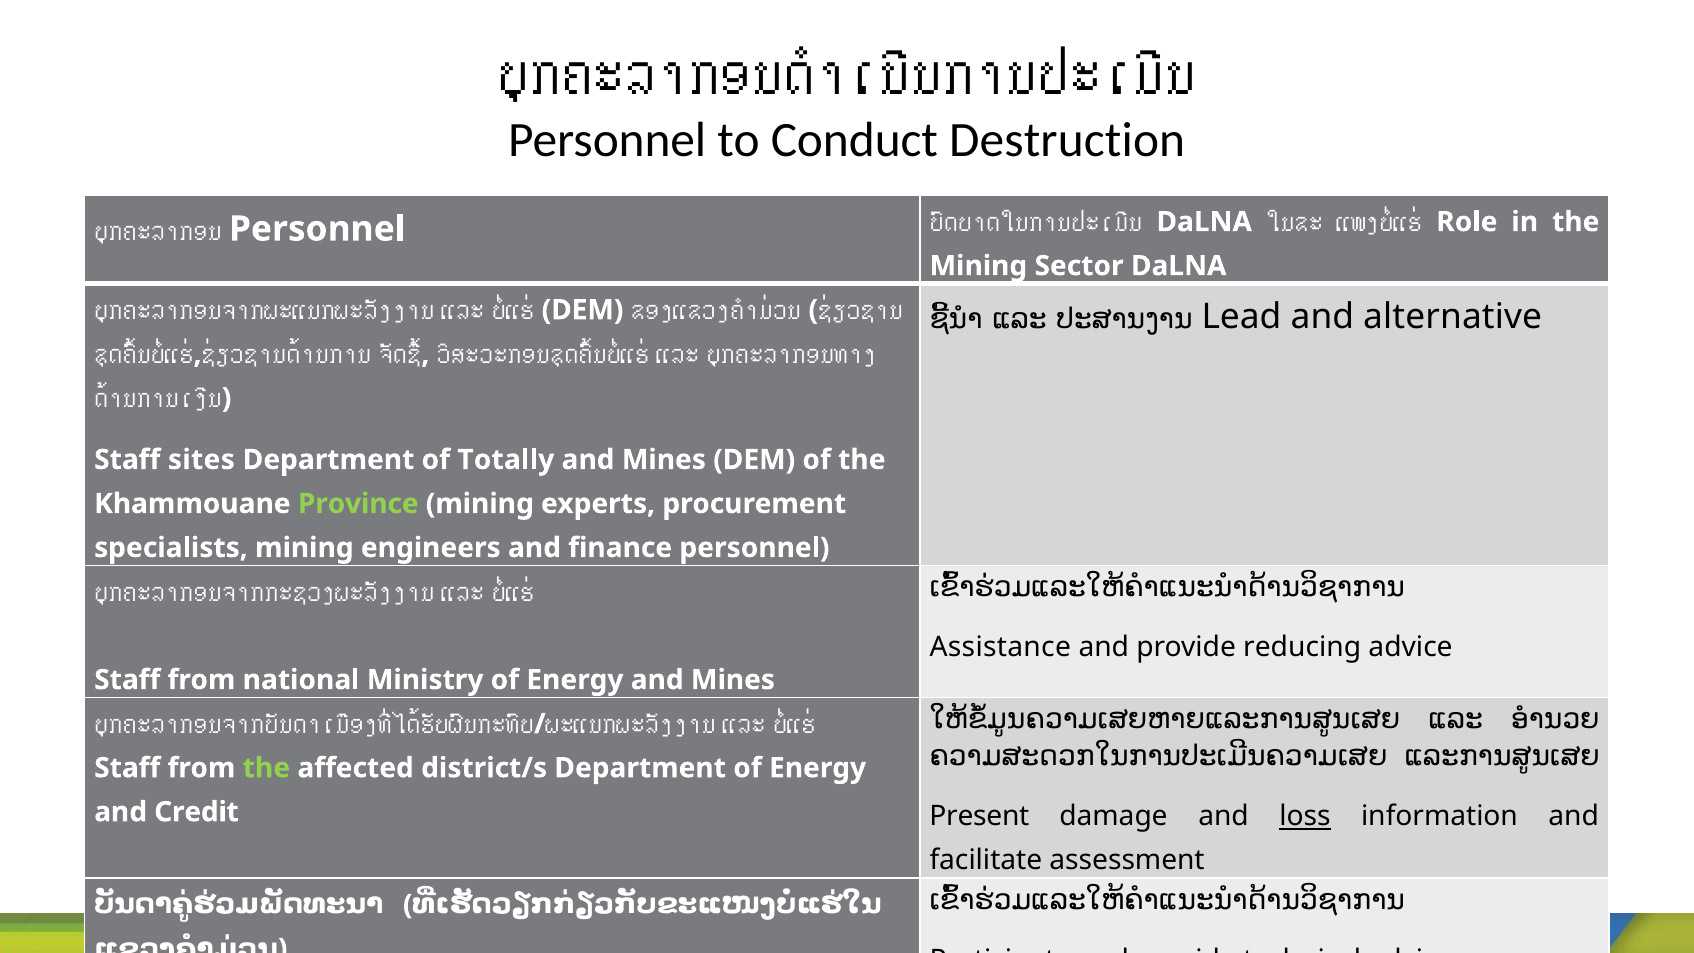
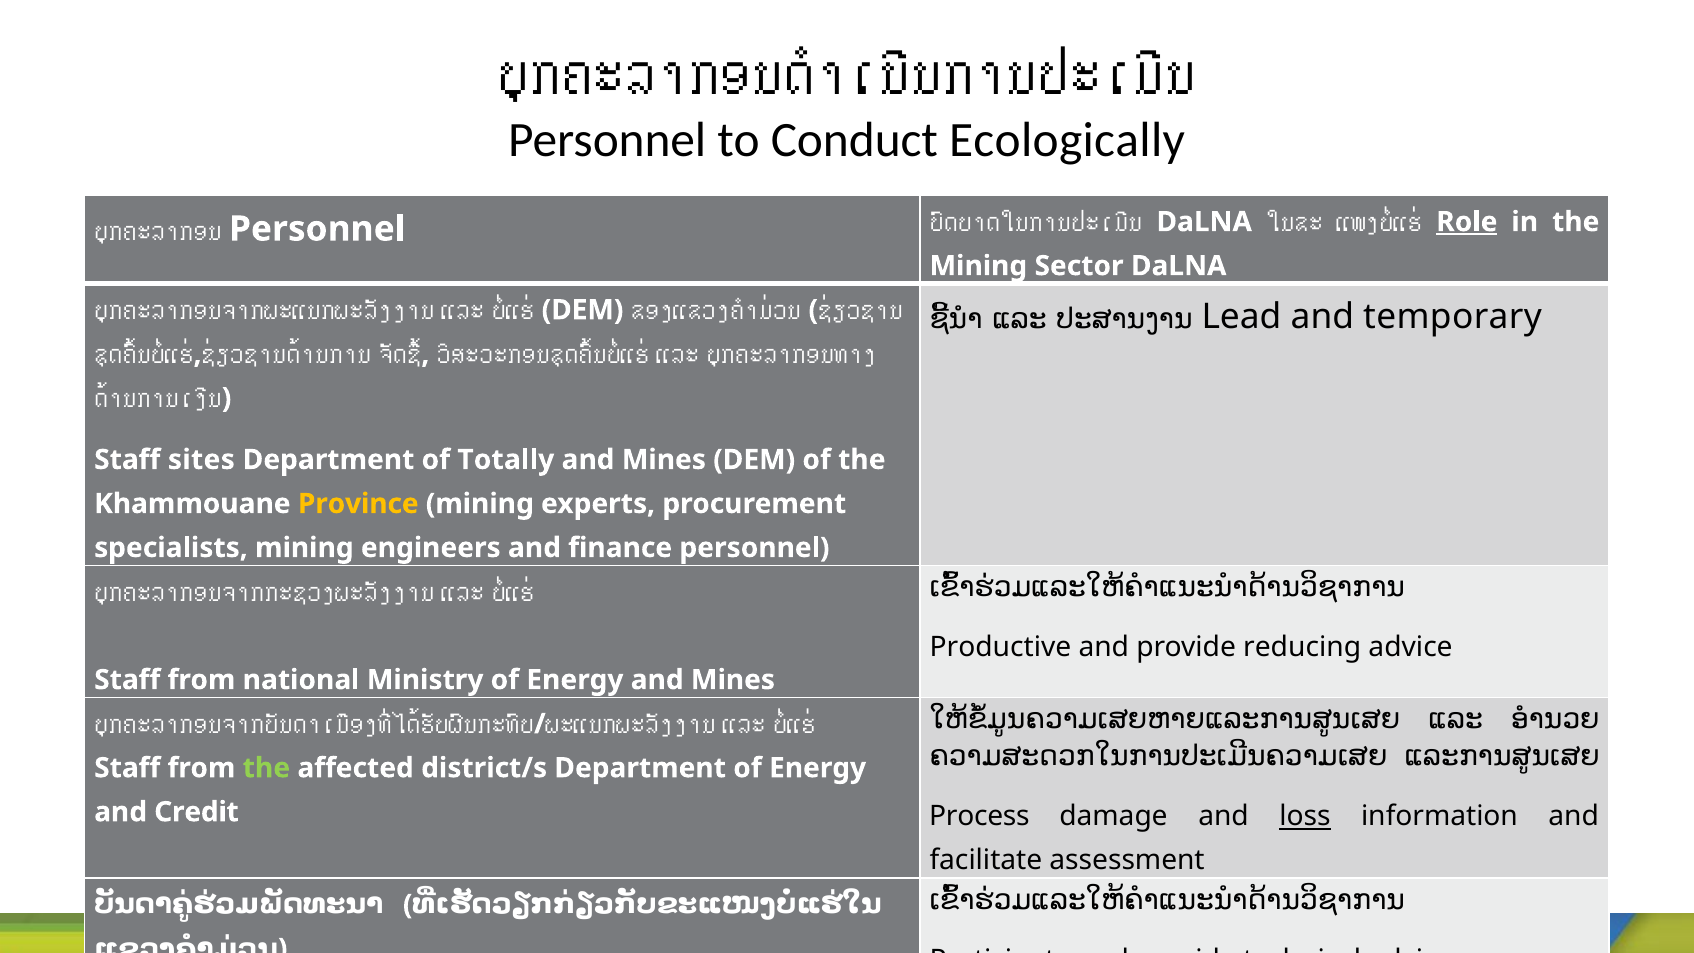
Destruction: Destruction -> Ecologically (1067, 140)
Role underline: none -> present (1467, 222)
alternative: alternative -> temporary (1453, 317)
Province colour: light green -> yellow (358, 504)
Assistance: Assistance -> Productive (1000, 647)
Present: Present -> Process (979, 816)
